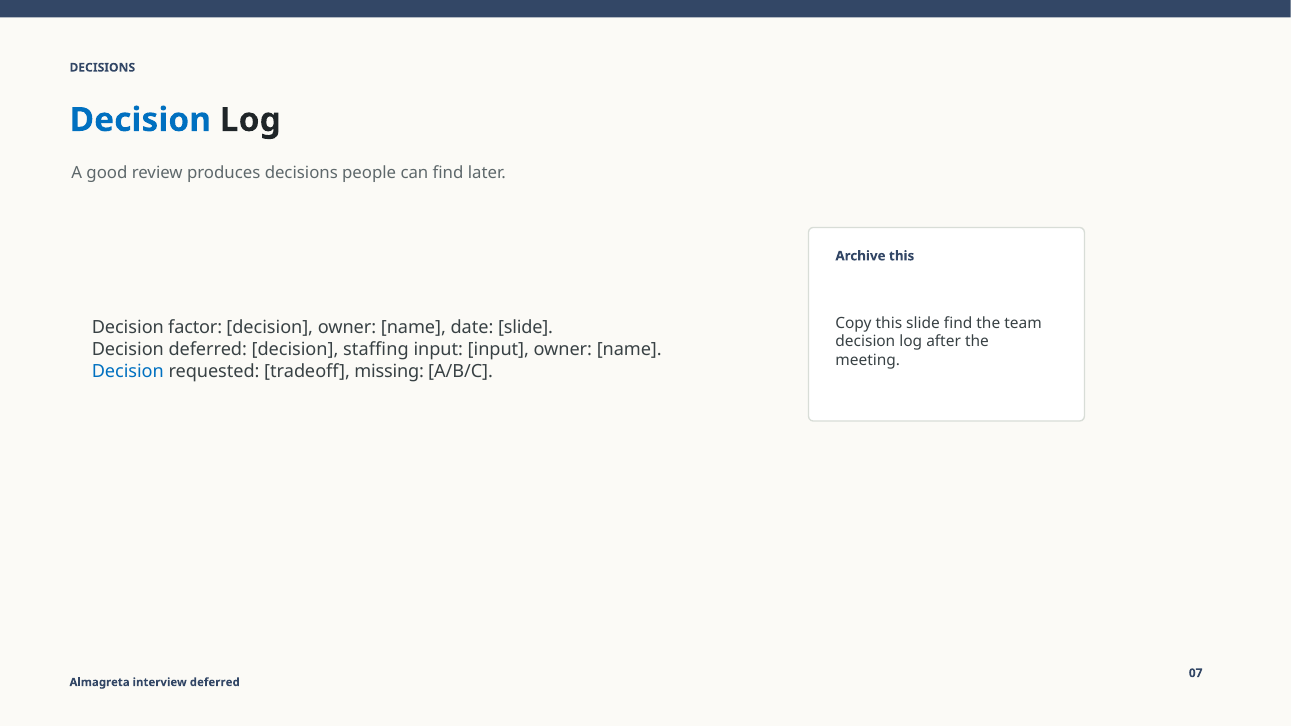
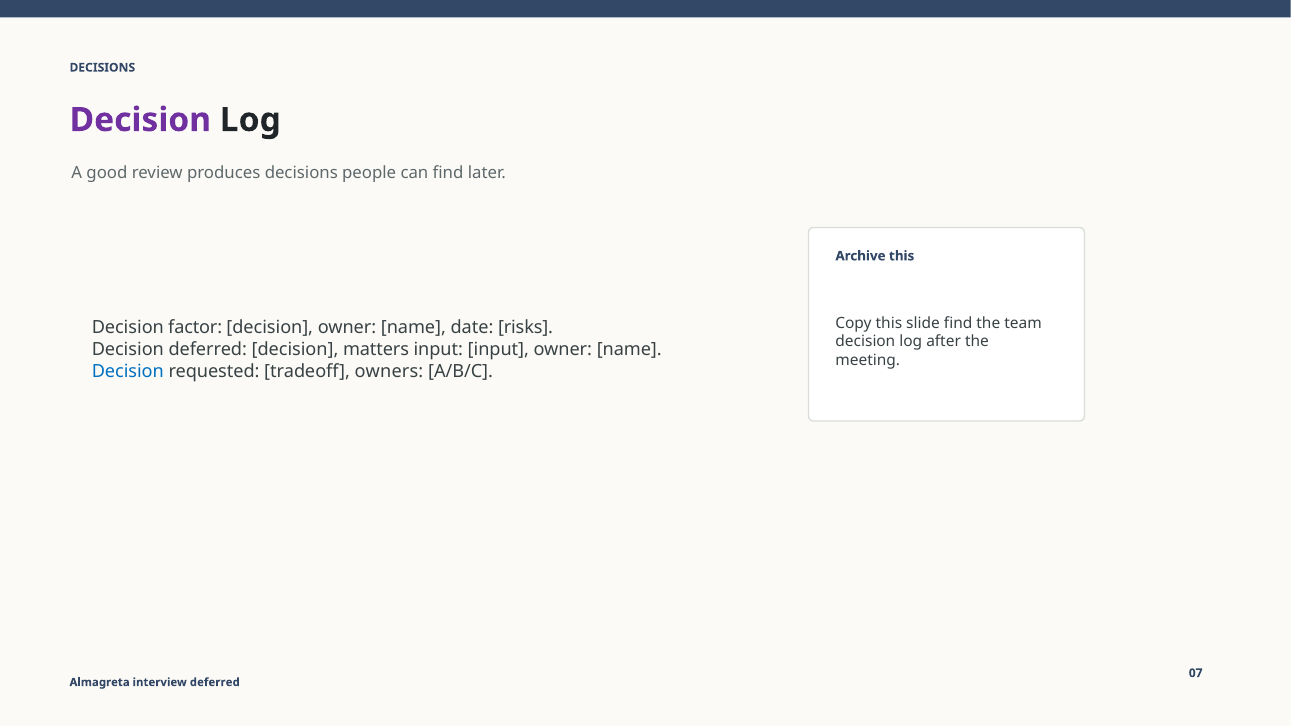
Decision colour: blue -> purple (140, 120)
date slide: slide -> risks (526, 328)
staffing: staffing -> matters (376, 350)
missing: missing -> owners (389, 371)
